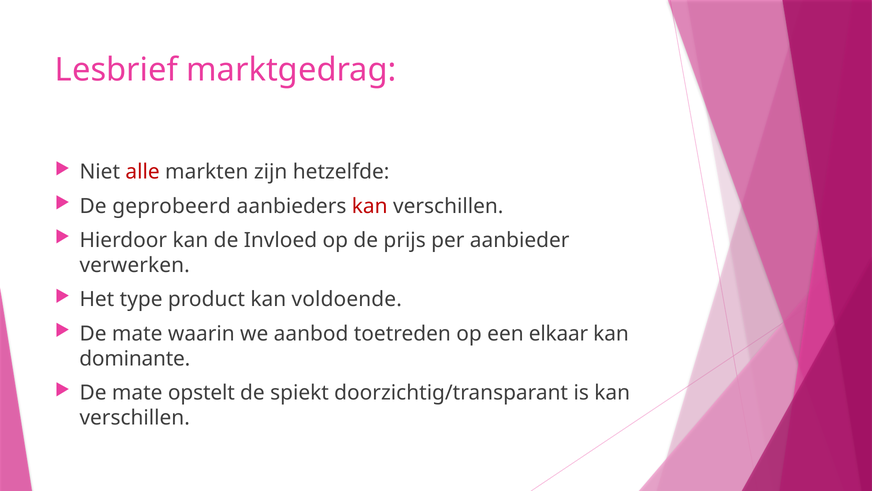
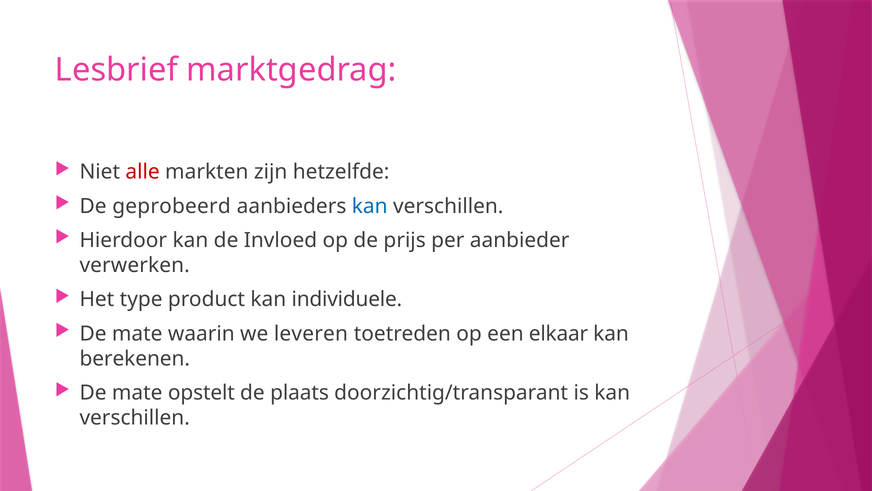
kan colour: red -> blue (370, 206)
voldoende: voldoende -> individuele (347, 299)
aanbod: aanbod -> leveren (311, 333)
dominante: dominante -> berekenen (135, 358)
spiekt: spiekt -> plaats (300, 393)
